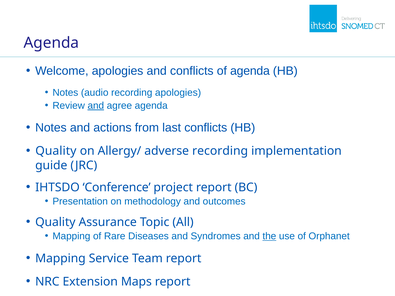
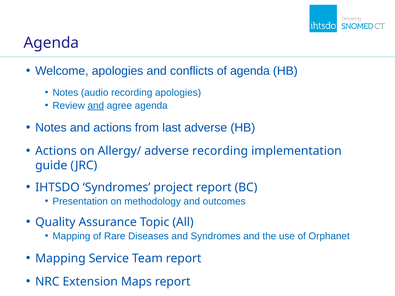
last conflicts: conflicts -> adverse (206, 128)
Quality: Quality -> Actions (56, 151)
IHTSDO Conference: Conference -> Syndromes (117, 187)
the underline: present -> none (269, 236)
